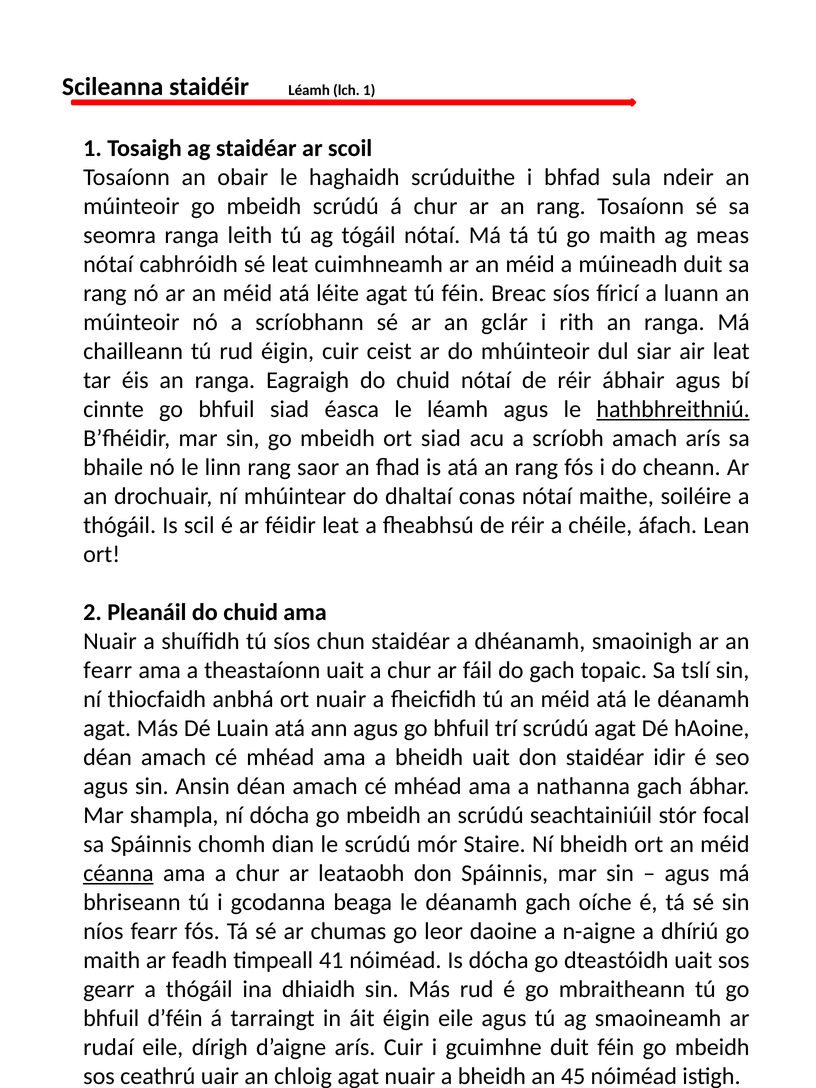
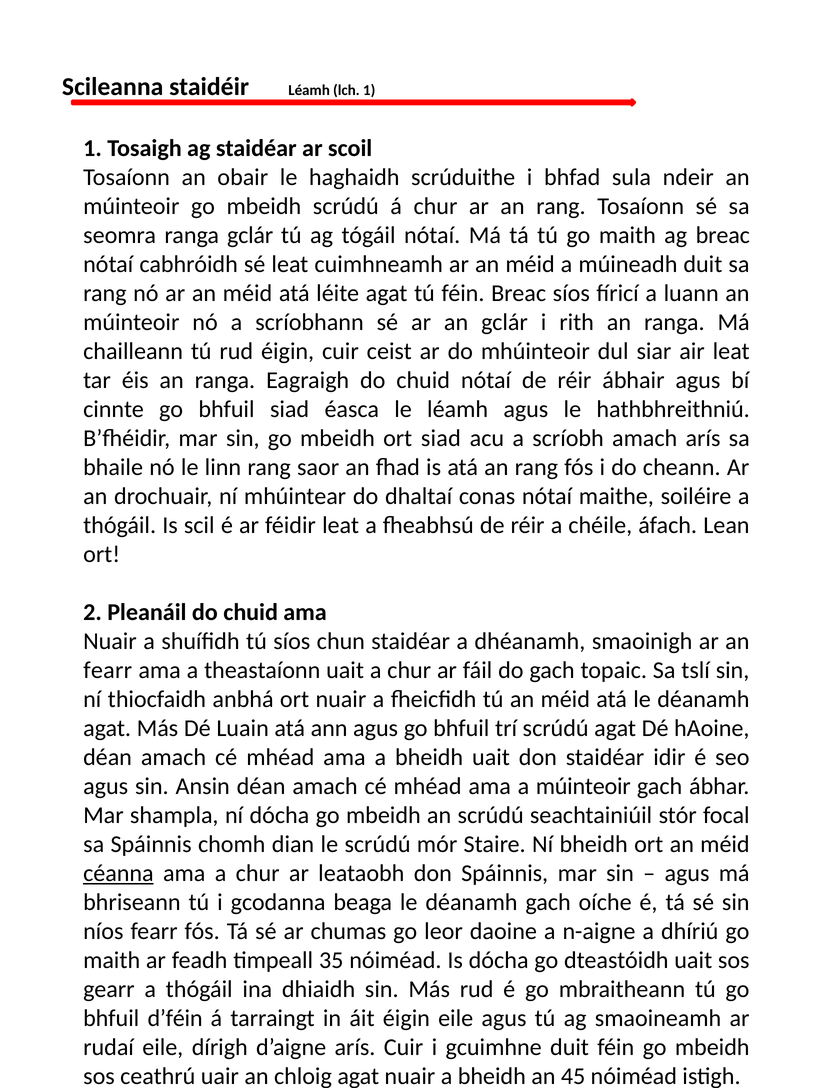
ranga leith: leith -> gclár (250, 235)
ag meas: meas -> breac (723, 235)
hathbhreithniú underline: present -> none (673, 409)
a nathanna: nathanna -> múinteoir (583, 786)
41: 41 -> 35 (331, 960)
